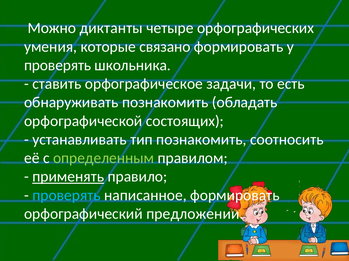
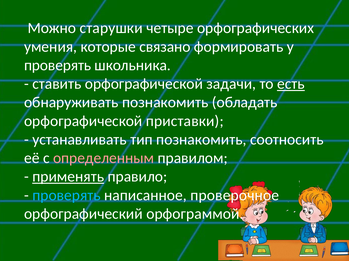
диктанты: диктанты -> старушки (111, 28)
ставить орфографическое: орфографическое -> орфографической (144, 84)
есть underline: none -> present (291, 84)
состоящих: состоящих -> приставки (185, 121)
определенным colour: light green -> pink (104, 158)
написанное формировать: формировать -> проверочное (235, 196)
предложении: предложении -> орфограммой (195, 214)
